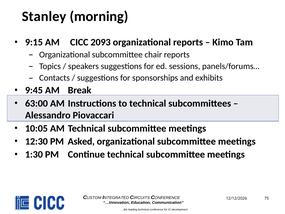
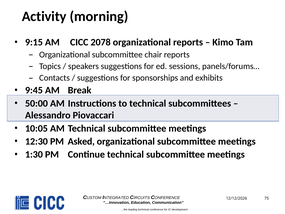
Stanley: Stanley -> Activity (44, 16)
2093: 2093 -> 2078 (101, 42)
63:00: 63:00 -> 50:00 (36, 103)
